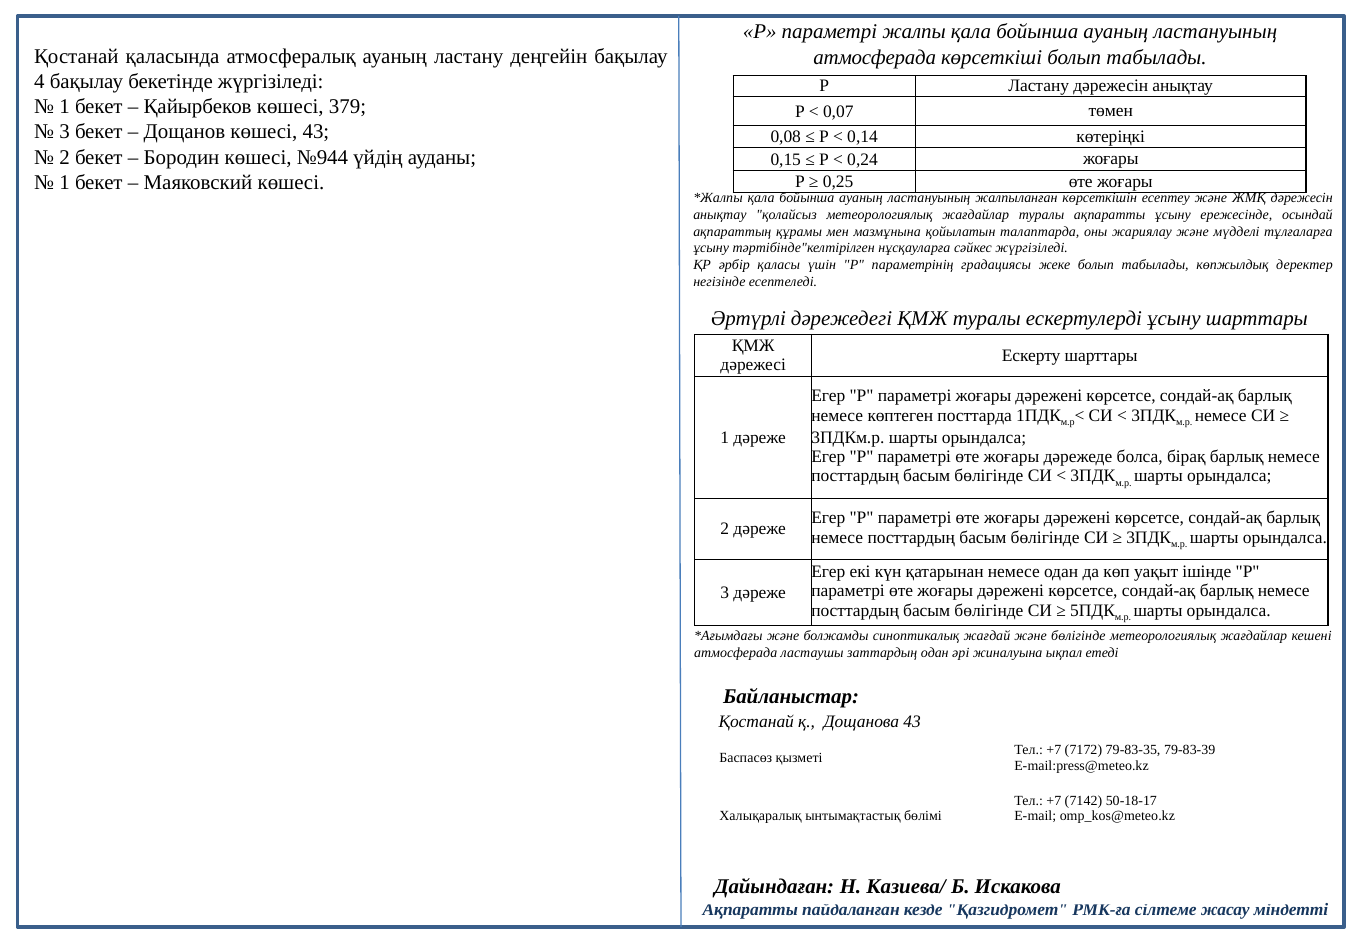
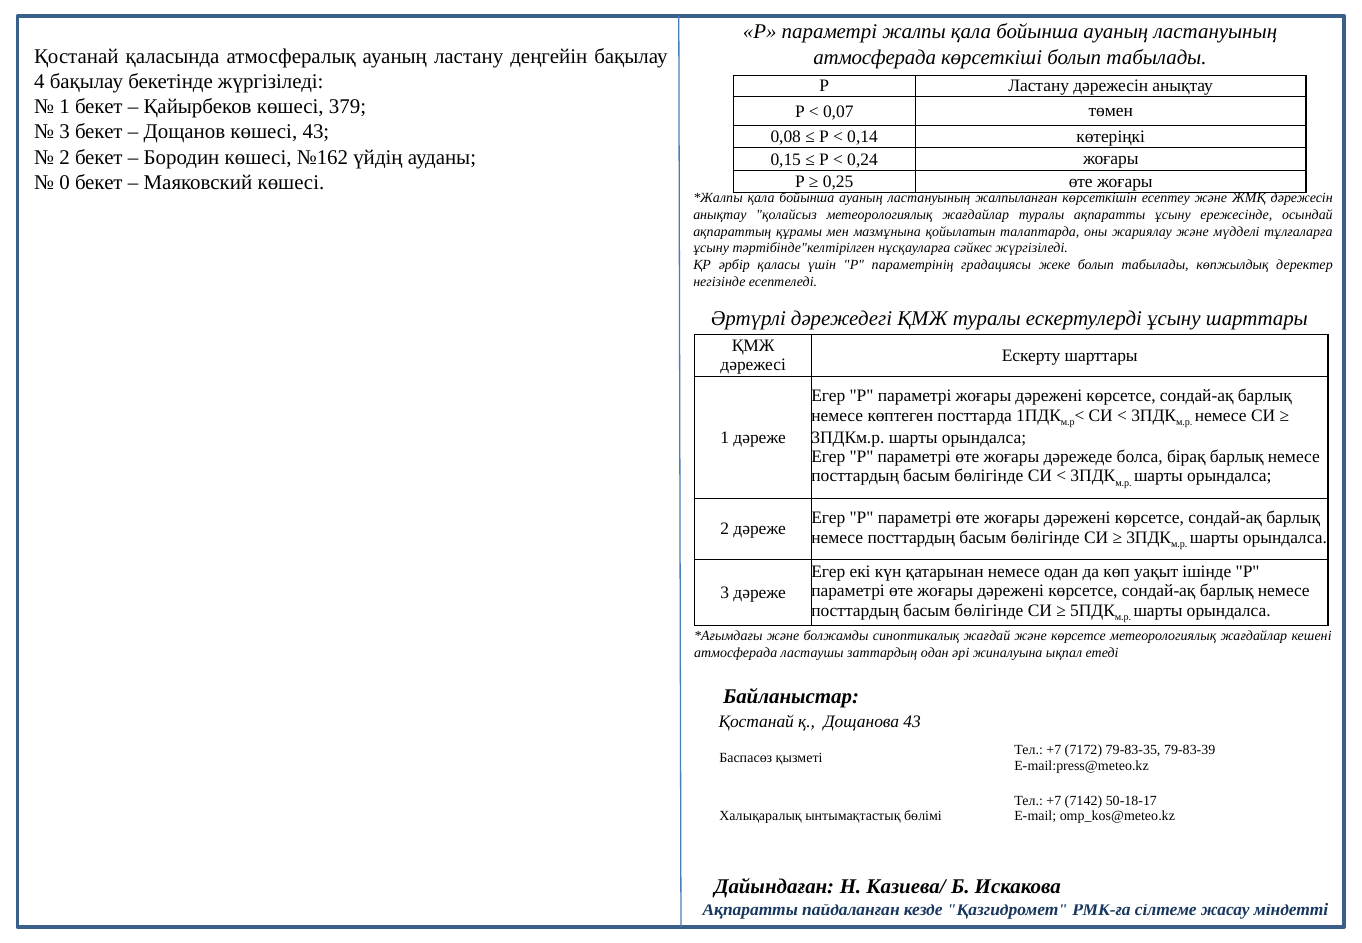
№944: №944 -> №162 (322, 157)
1: 1 -> 0 (65, 182)
және бөлігінде: бөлігінде -> көрсетсе (1079, 636)
